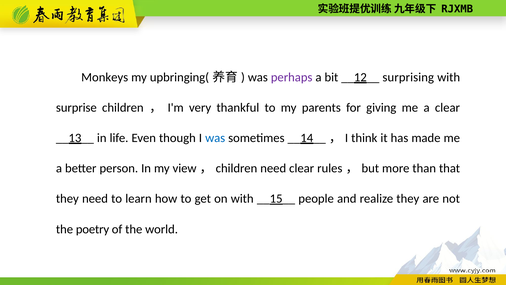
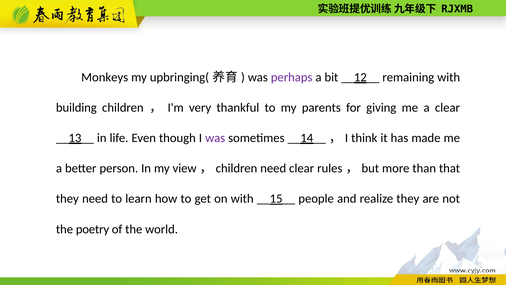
surprising: surprising -> remaining (408, 77)
surprise: surprise -> building (76, 107)
was colour: blue -> purple (215, 138)
